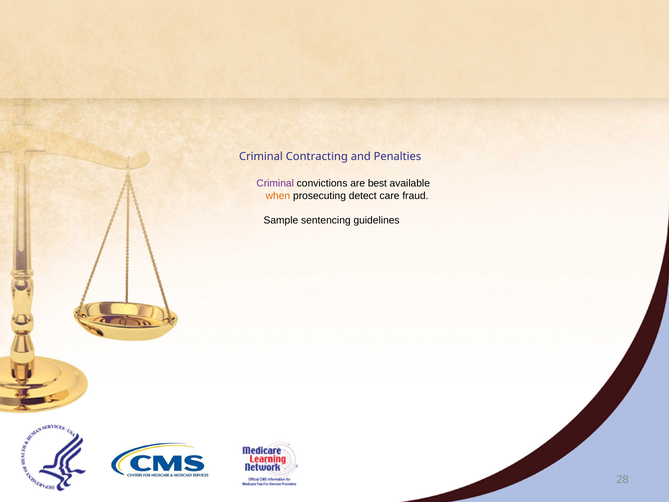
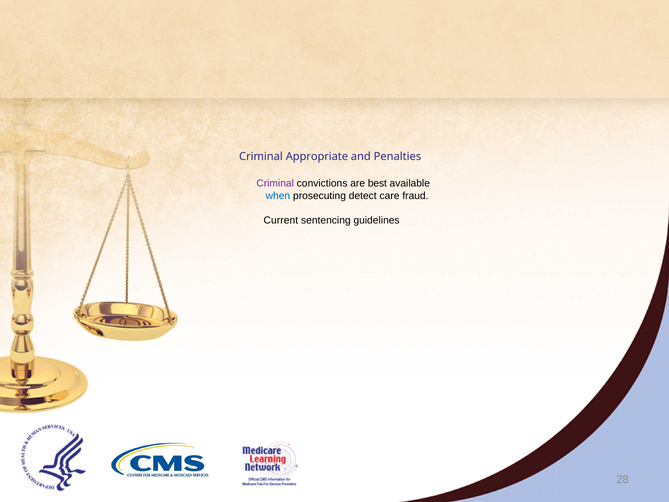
Contracting: Contracting -> Appropriate (317, 156)
when colour: orange -> blue (278, 196)
Sample: Sample -> Current (281, 220)
